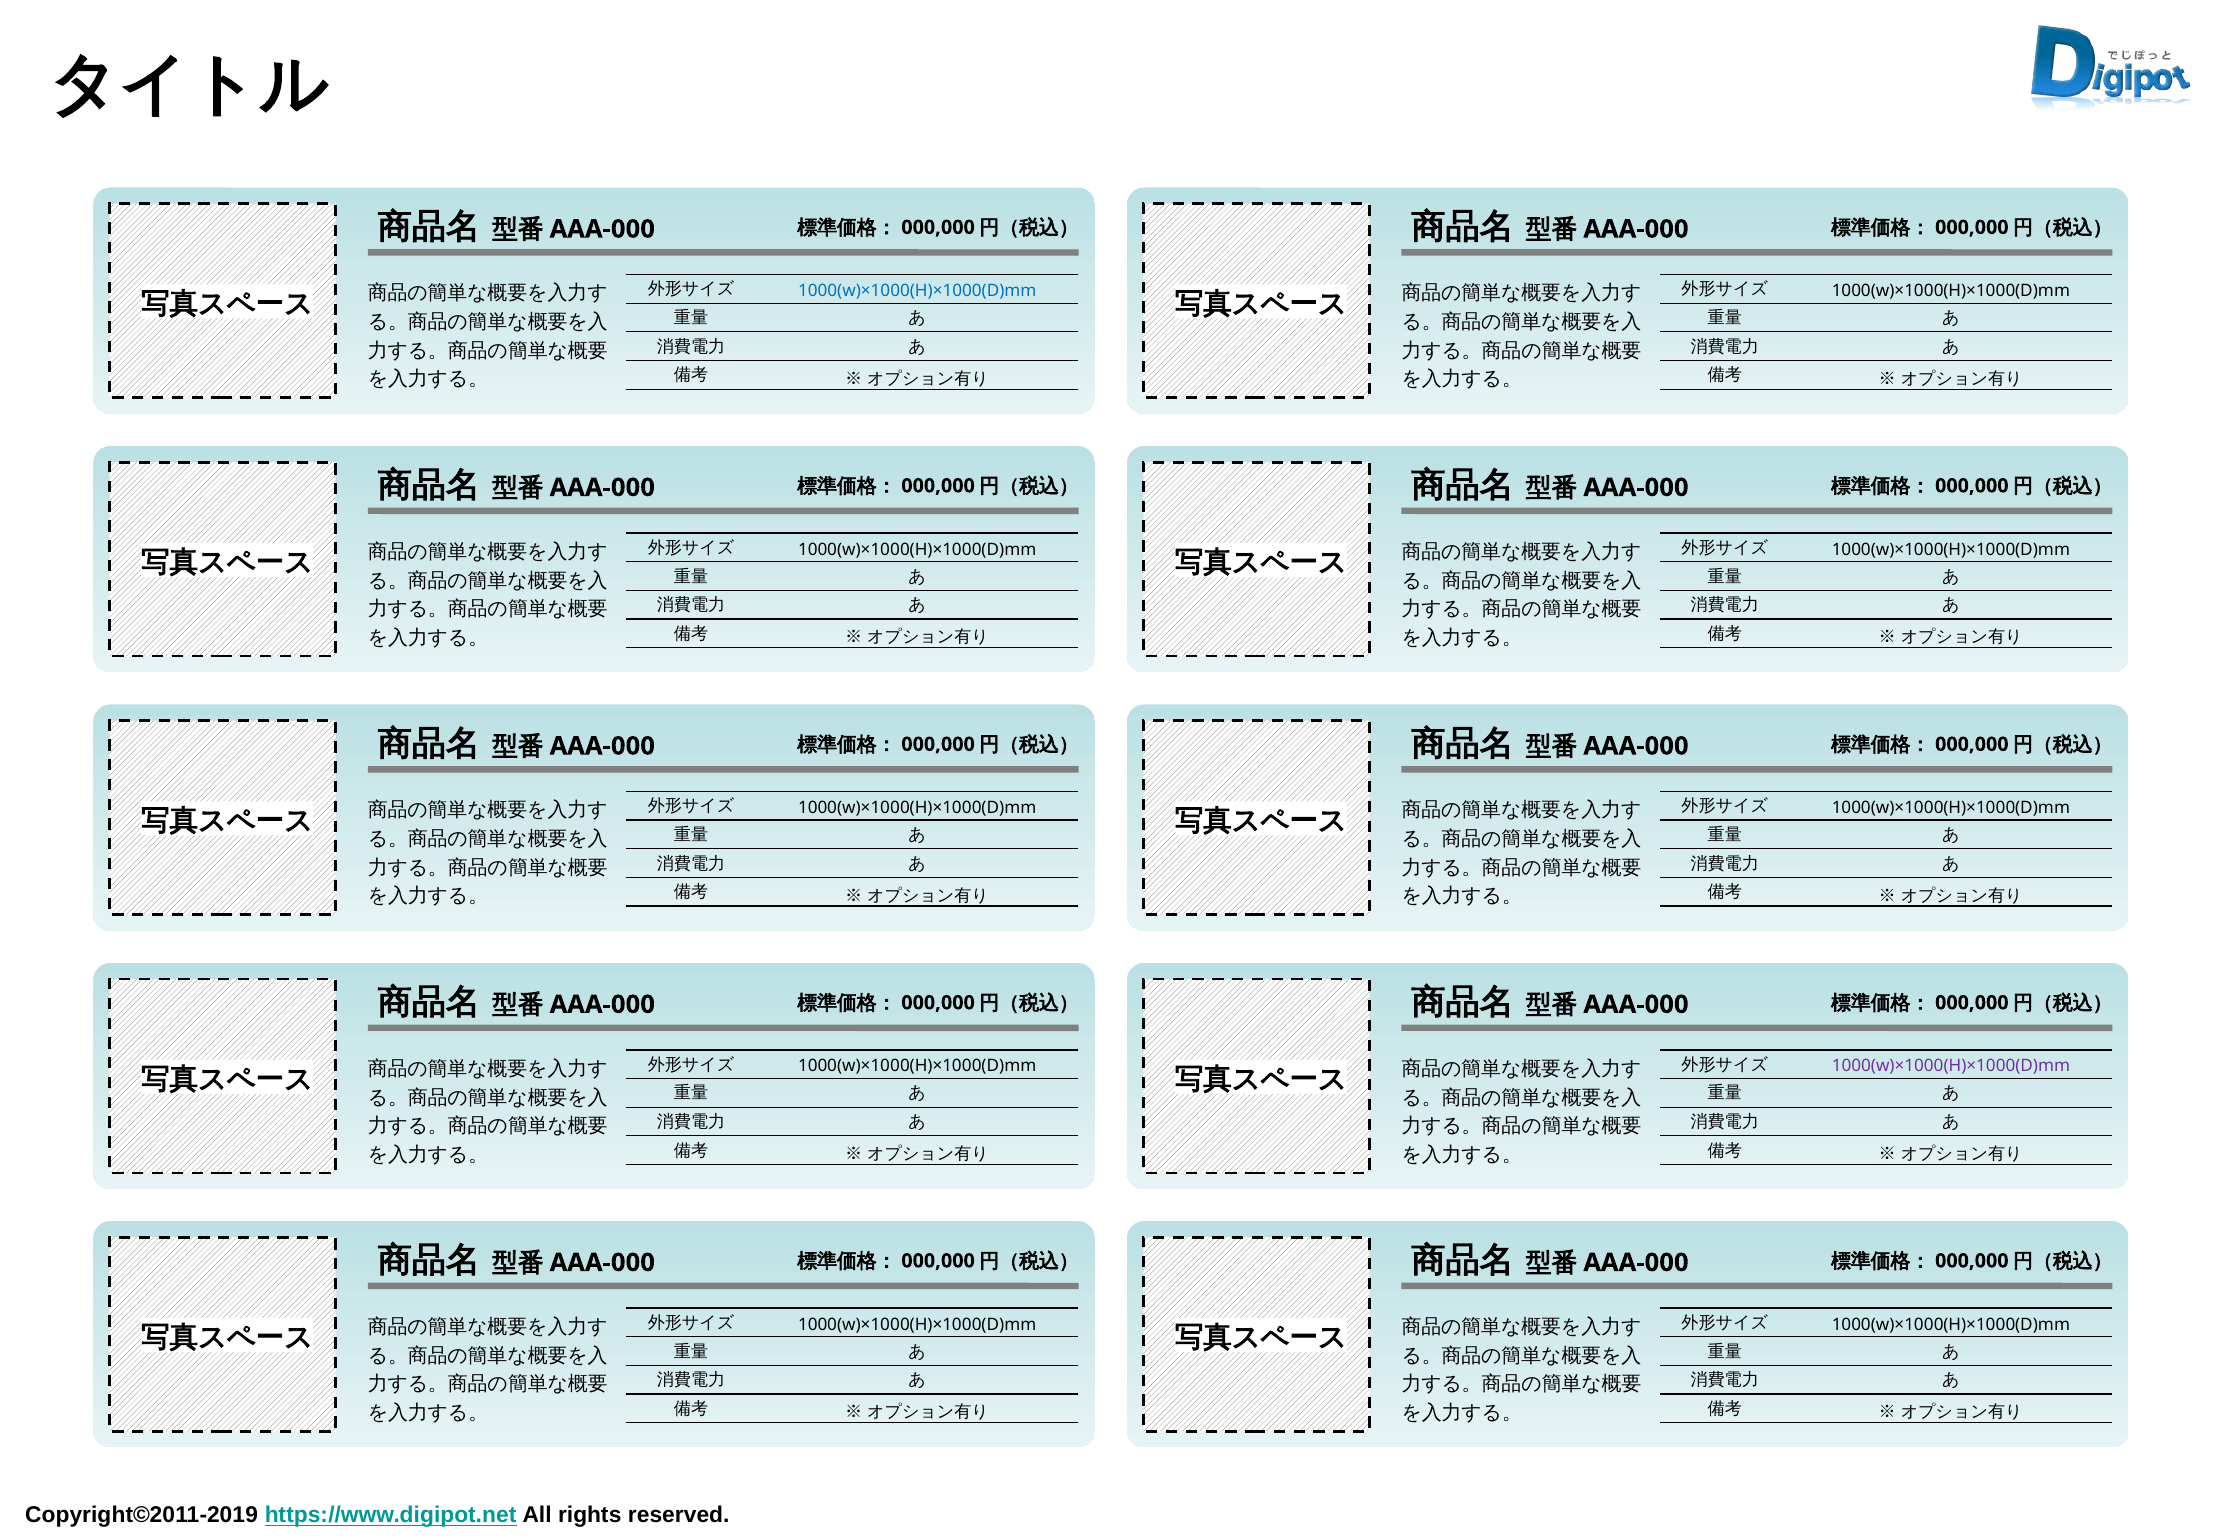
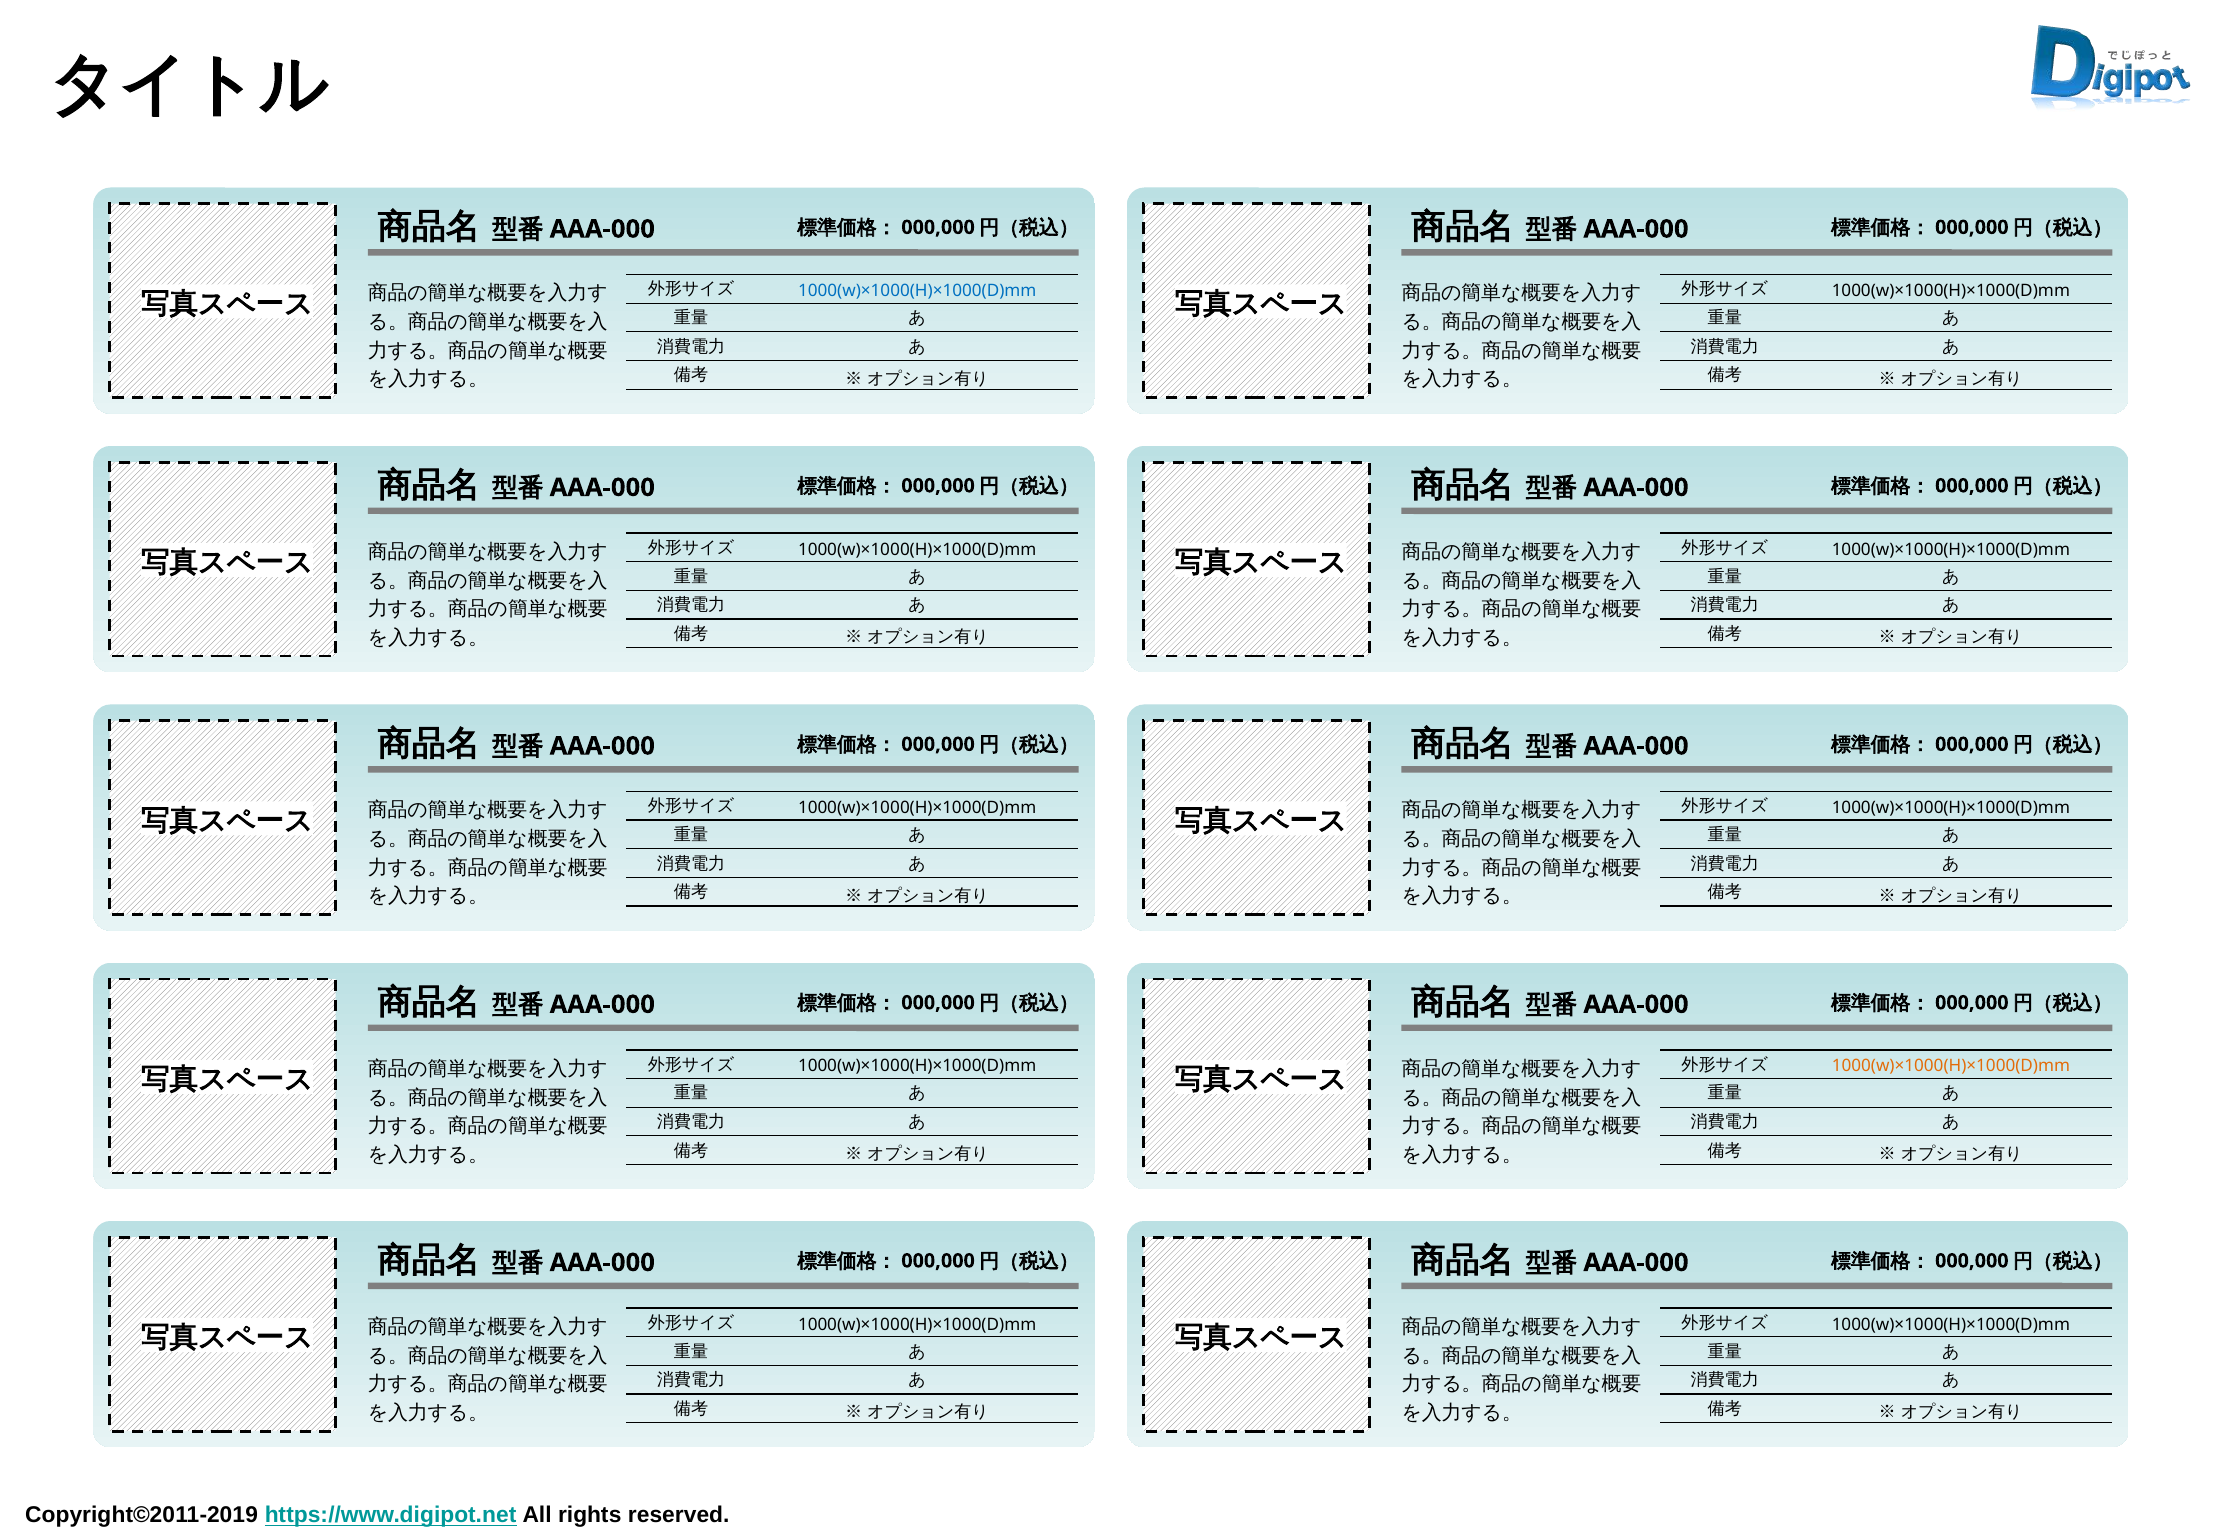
1000(w)×1000(H)×1000(D)mm colour: purple -> orange (1951, 1067)
